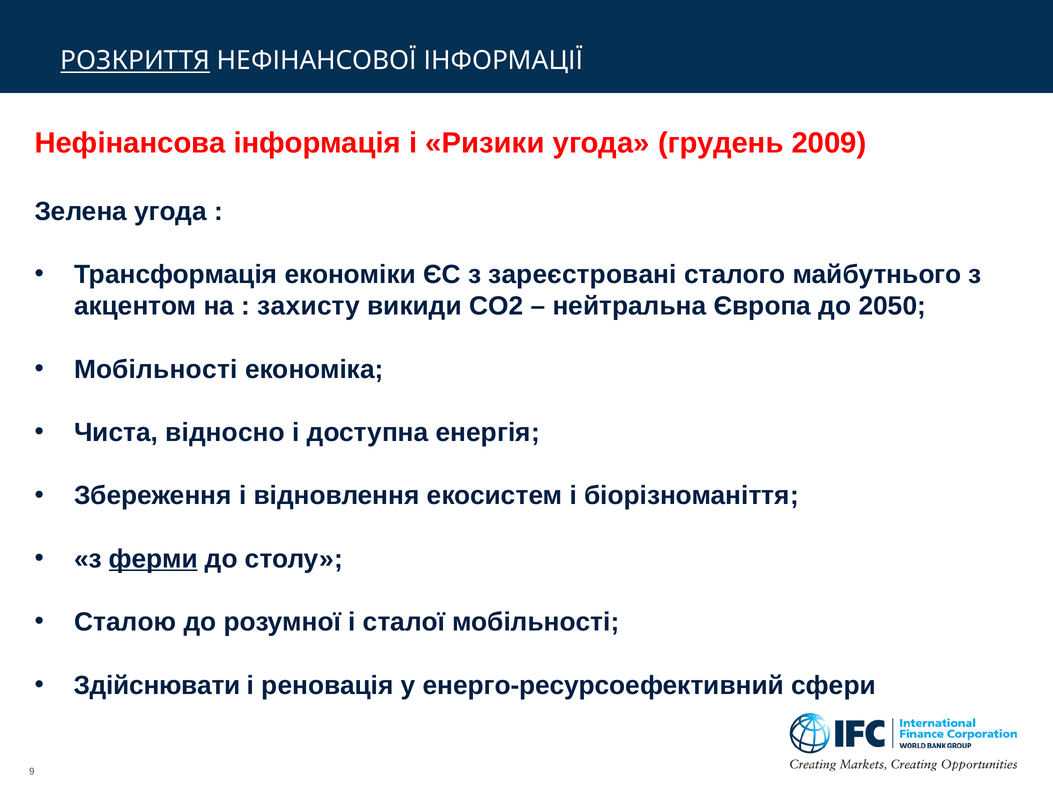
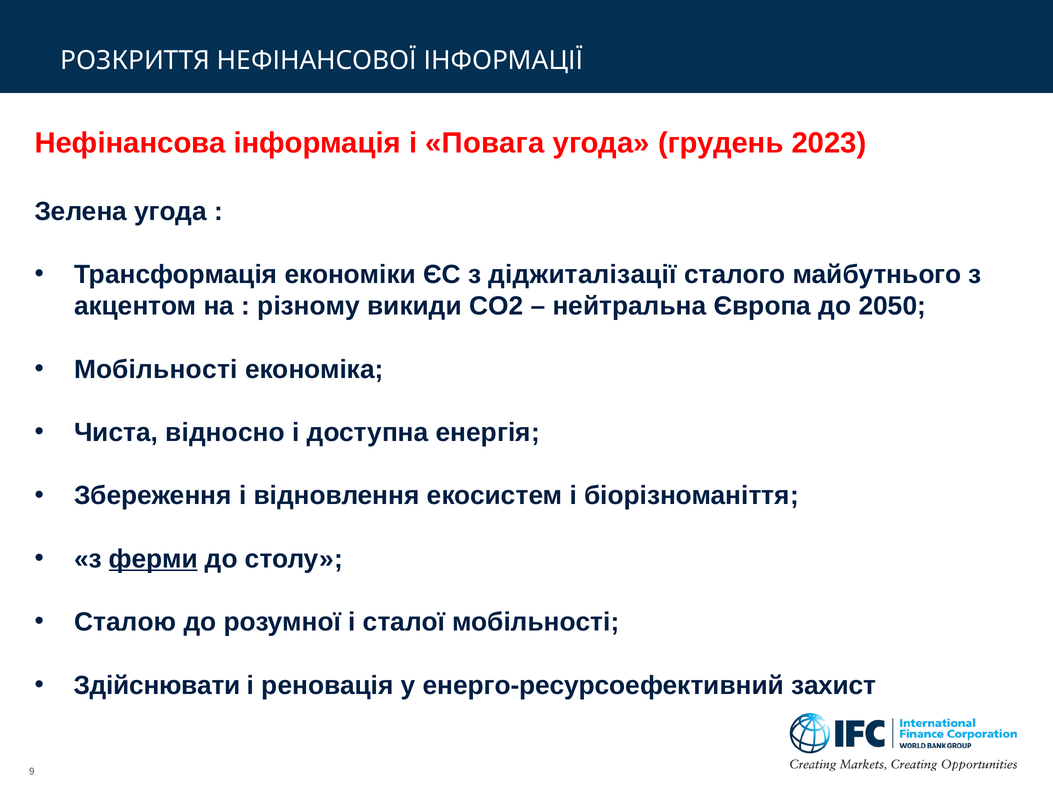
РОЗКРИТТЯ underline: present -> none (135, 61)
Ризики: Ризики -> Повага (485, 143)
2009: 2009 -> 2023 (829, 143)
зареєстровані: зареєстровані -> діджиталізації (583, 274)
захисту: захисту -> різному (309, 306)
сфери: сфери -> захист (834, 685)
